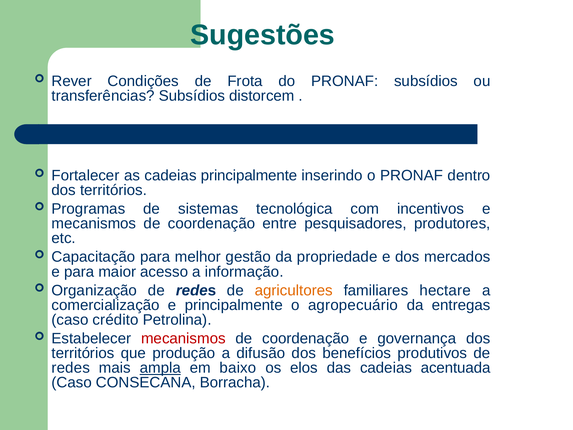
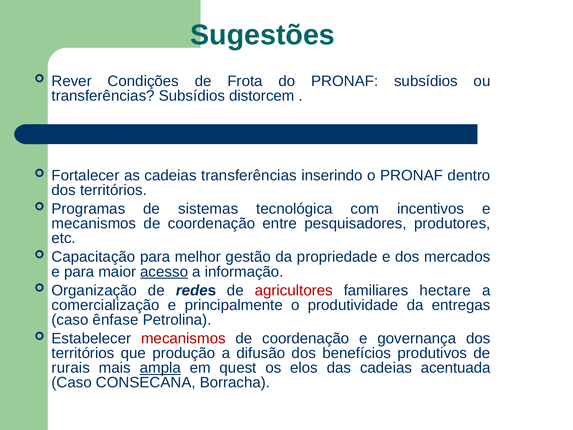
cadeias principalmente: principalmente -> transferências (249, 175)
acesso underline: none -> present (164, 272)
agricultores colour: orange -> red (294, 290)
agropecuário: agropecuário -> produtividade (353, 305)
crédito: crédito -> ênfase (116, 320)
redes: redes -> rurais (71, 368)
baixo: baixo -> quest (238, 368)
